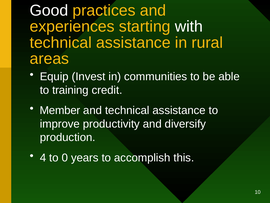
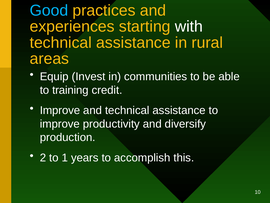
Good colour: white -> light blue (49, 10)
Member: Member -> Improve (60, 110)
4: 4 -> 2 (43, 157)
0: 0 -> 1 (65, 157)
